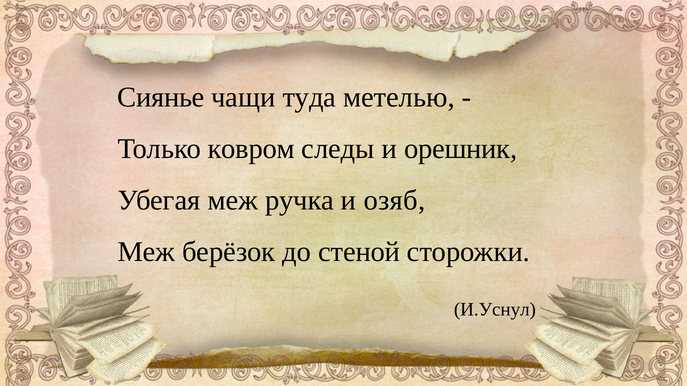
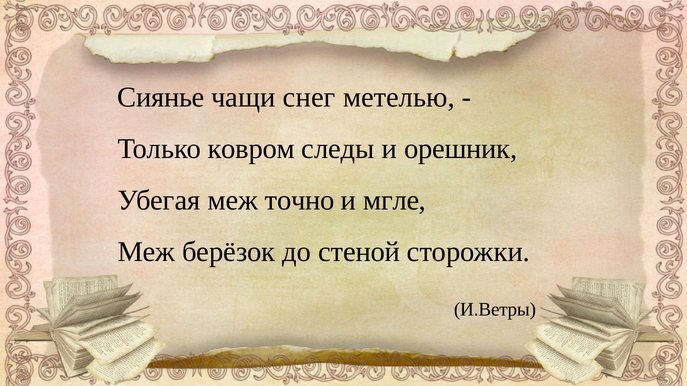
туда: туда -> снег (309, 98)
ручка: ручка -> точно (300, 201)
озяб: озяб -> мгле (395, 201)
И.Уснул: И.Уснул -> И.Ветры (495, 310)
